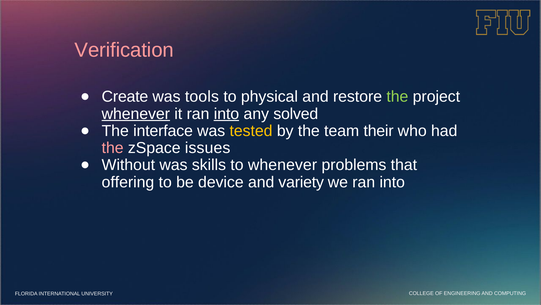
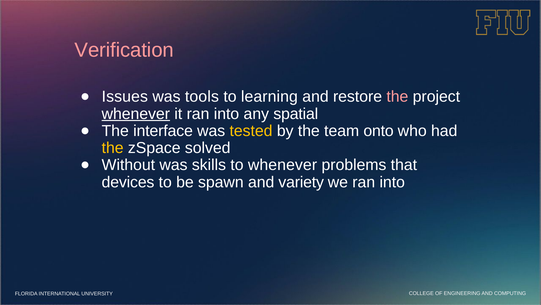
Create: Create -> Issues (125, 97)
physical: physical -> learning (269, 97)
the colour: light green -> pink (397, 97)
into underline: present -> none (226, 114)
solved: solved -> spatial (296, 114)
their: their -> onto (379, 131)
the colour: pink -> yellow (113, 148)
issues: issues -> solved (208, 148)
offering: offering -> devices (128, 182)
device: device -> spawn (221, 182)
